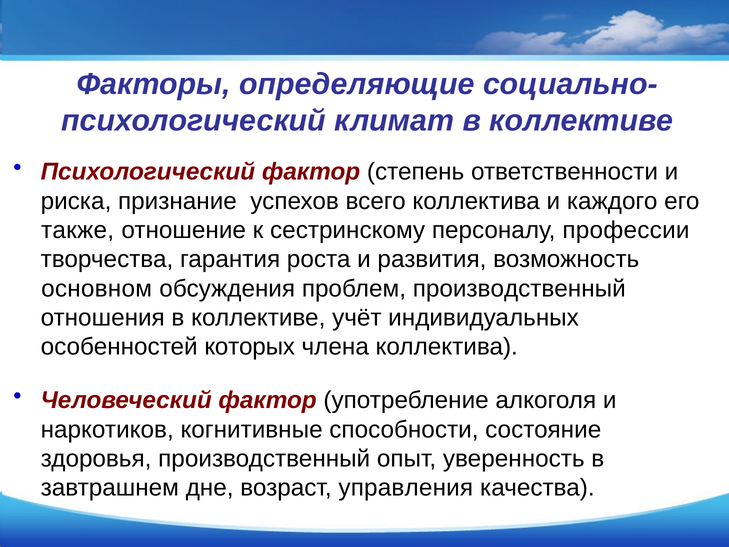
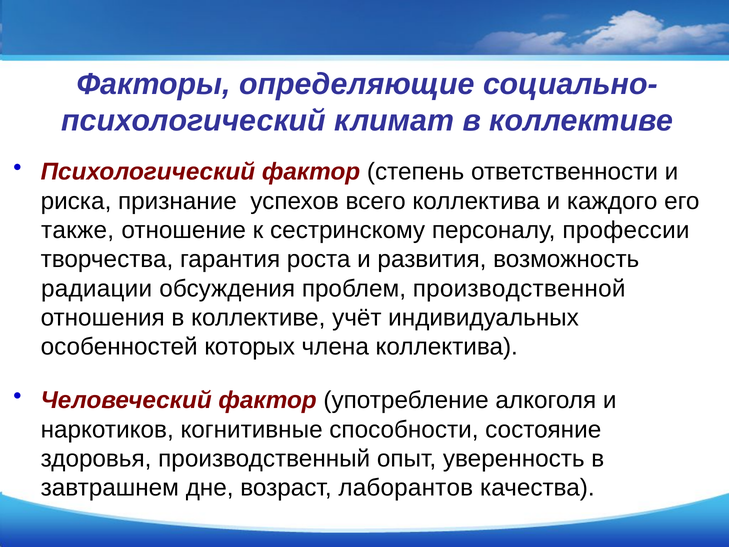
основном: основном -> радиации (97, 288)
проблем производственный: производственный -> производственной (519, 288)
управления: управления -> лаборантов (406, 488)
